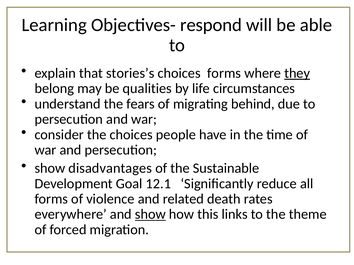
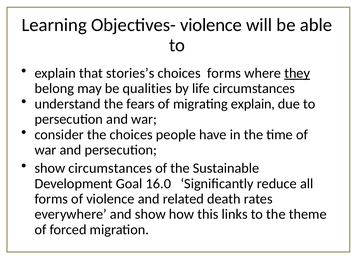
Objectives- respond: respond -> violence (211, 25)
migrating behind: behind -> explain (253, 104)
show disadvantages: disadvantages -> circumstances (110, 169)
12.1: 12.1 -> 16.0 (158, 184)
show underline: present -> none (150, 215)
